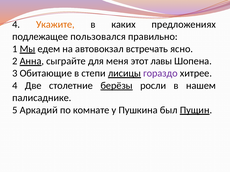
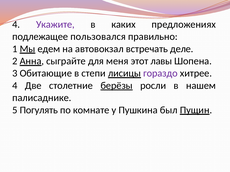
Укажите colour: orange -> purple (55, 24)
ясно: ясно -> деле (182, 49)
Аркадий: Аркадий -> Погулять (39, 110)
